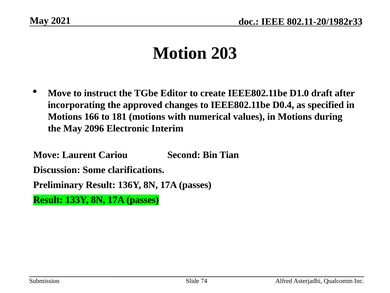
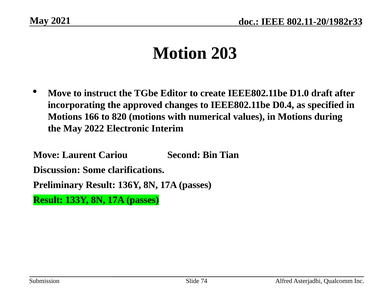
181: 181 -> 820 (119, 116)
2096: 2096 -> 2022 (94, 128)
